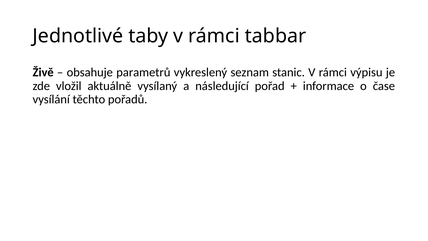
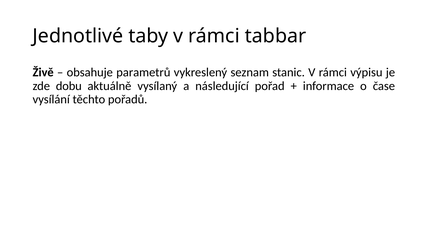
vložil: vložil -> dobu (69, 86)
